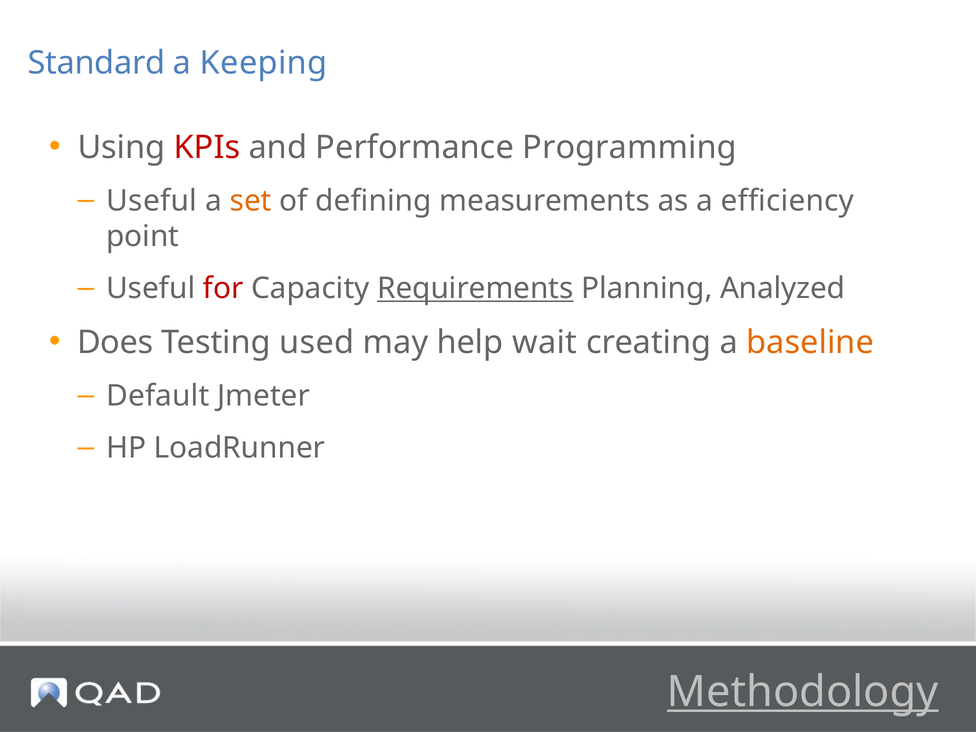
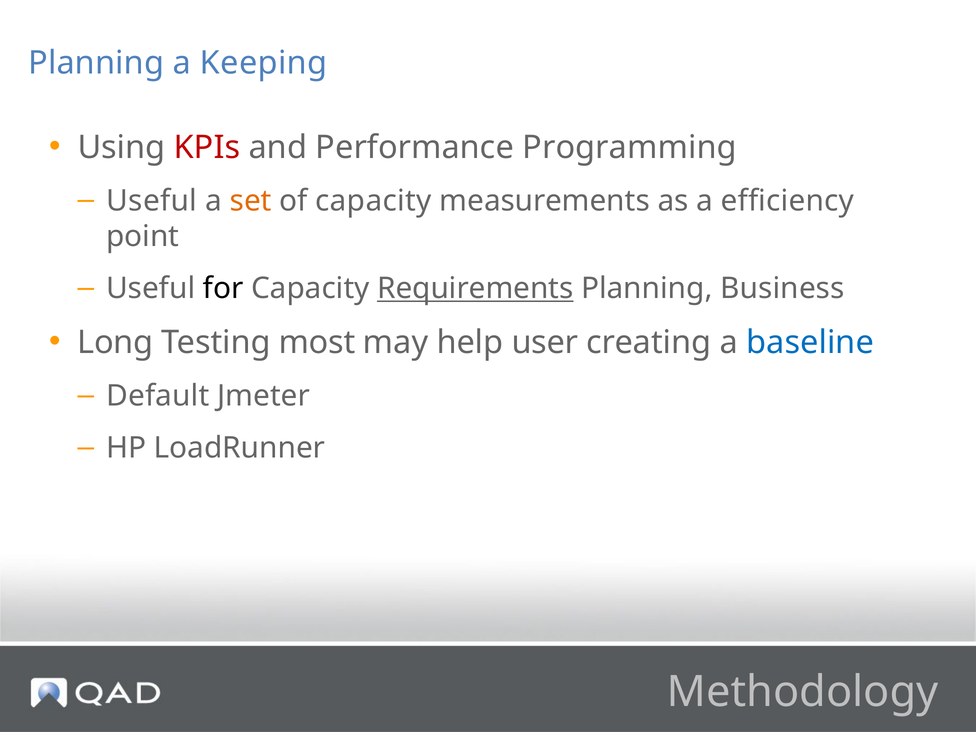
Standard: Standard -> Planning (96, 63)
of defining: defining -> capacity (373, 201)
for colour: red -> black (223, 289)
Analyzed: Analyzed -> Business (782, 289)
Does: Does -> Long (115, 342)
used: used -> most (317, 342)
wait: wait -> user (545, 342)
baseline colour: orange -> blue (810, 342)
Methodology underline: present -> none (803, 692)
